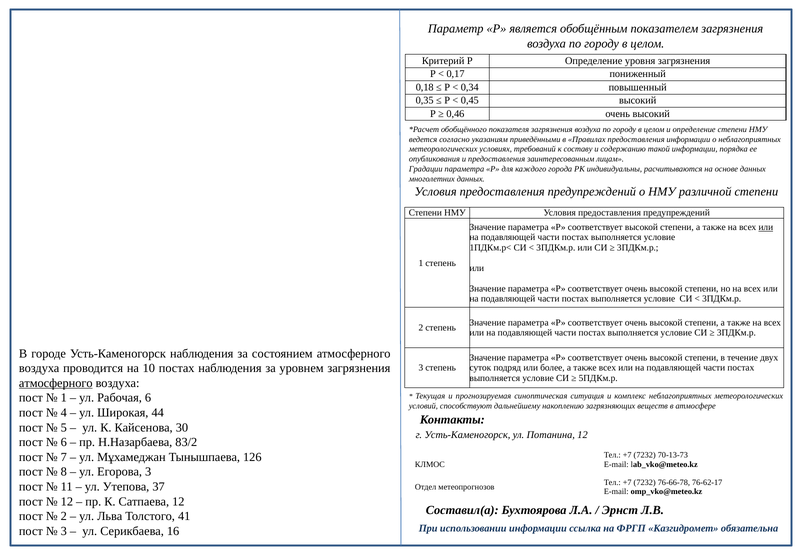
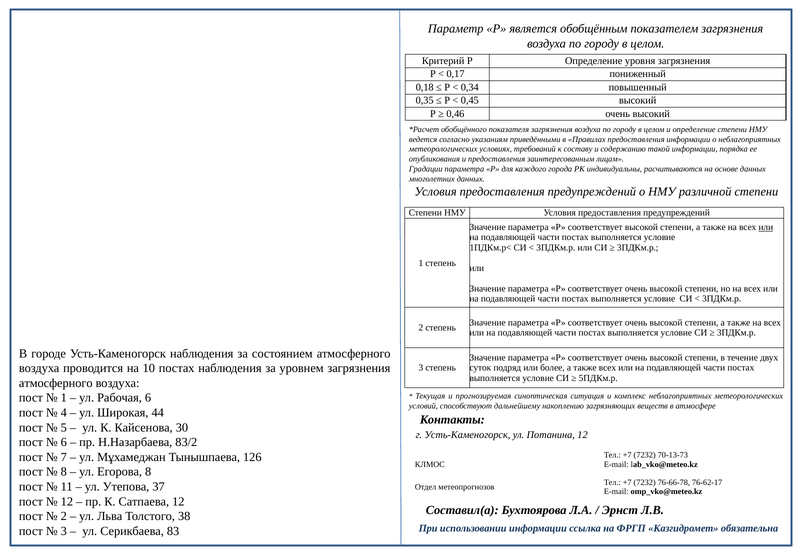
атмосферного underline: present -> none (56, 383)
Егорова 3: 3 -> 8 (148, 472)
41: 41 -> 38 (184, 516)
16: 16 -> 83 (173, 531)
